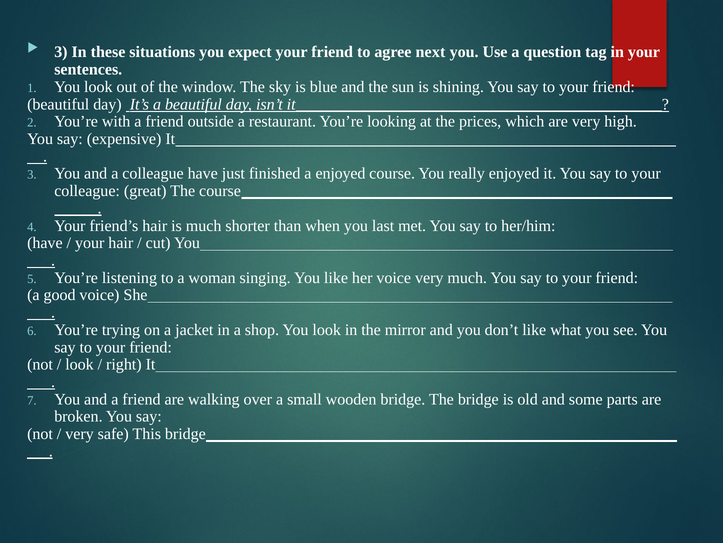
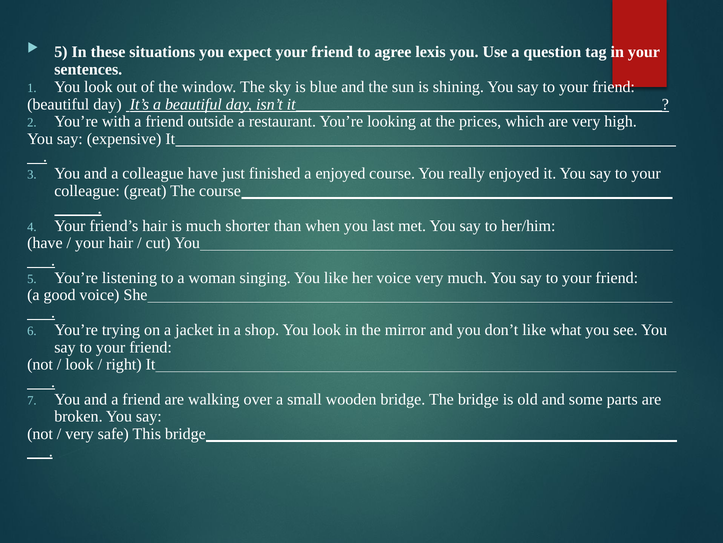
3: 3 -> 5 (61, 52)
next: next -> lexis (431, 52)
